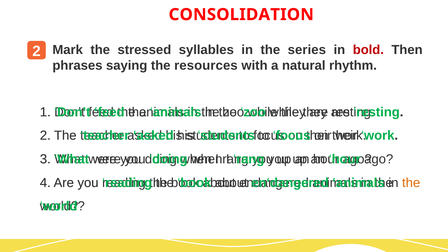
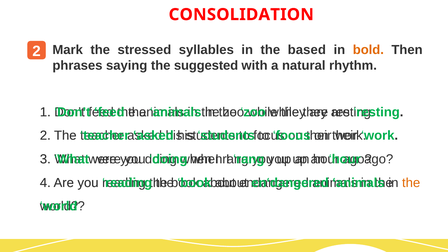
series: series -> based (307, 50)
bold colour: red -> orange (368, 50)
resources: resources -> suggested (206, 65)
